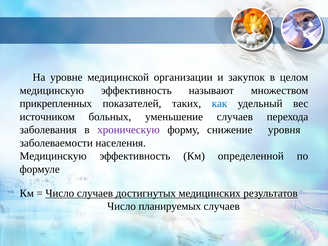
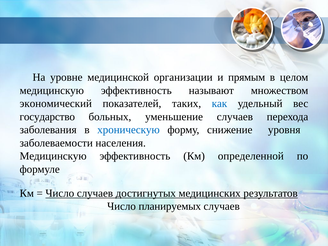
закупок: закупок -> прямым (247, 77)
прикрепленных: прикрепленных -> экономический (56, 104)
источником: источником -> государство (47, 117)
хроническую colour: purple -> blue (128, 130)
